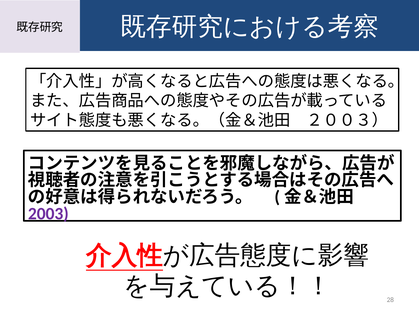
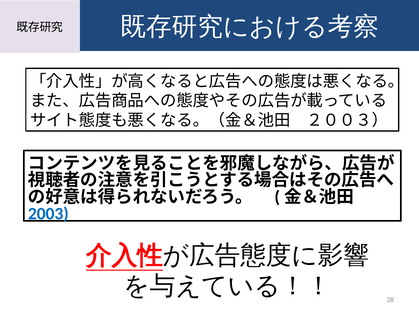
2003 colour: purple -> blue (48, 214)
